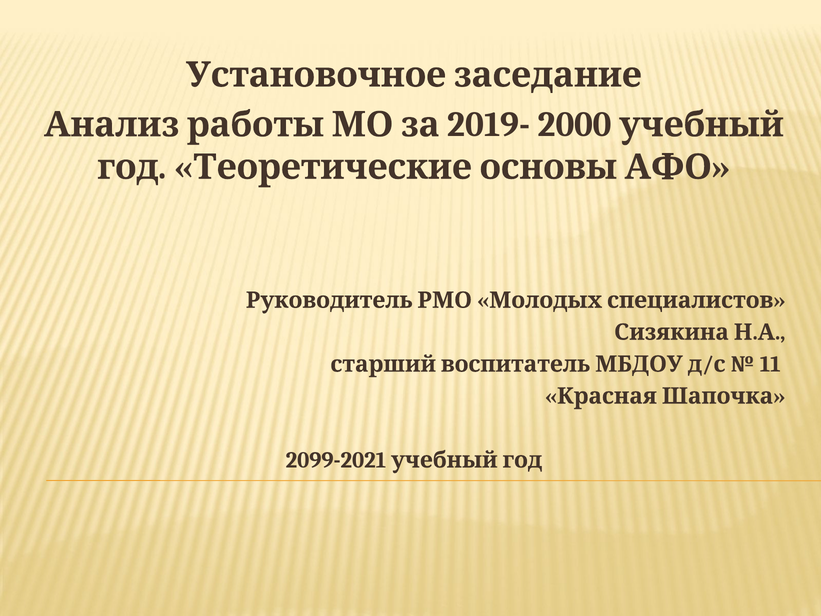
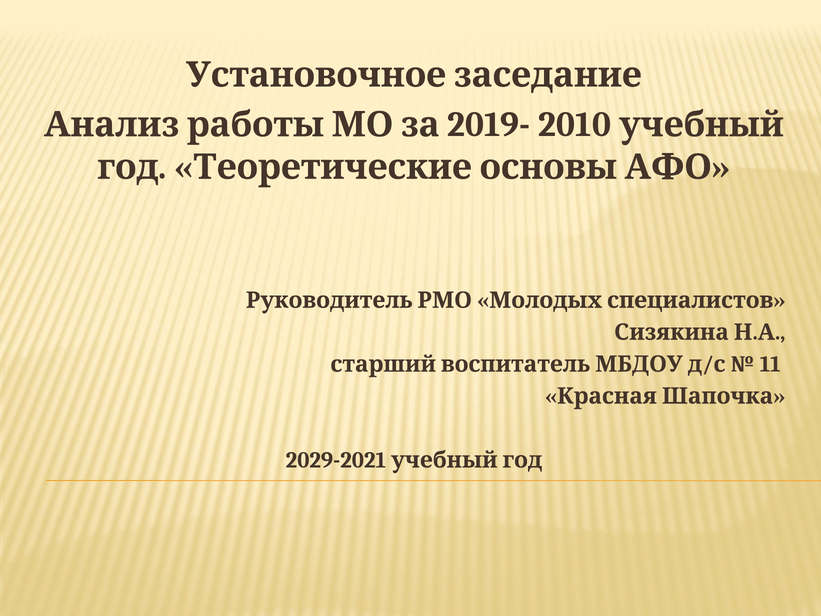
2000: 2000 -> 2010 (574, 125)
2099-2021: 2099-2021 -> 2029-2021 (336, 460)
